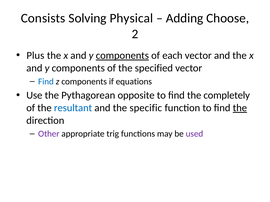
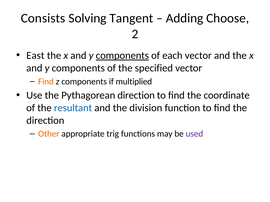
Physical: Physical -> Tangent (131, 18)
Plus: Plus -> East (35, 56)
Find colour: blue -> orange (46, 82)
equations: equations -> multiplied (134, 82)
Pythagorean opposite: opposite -> direction (136, 96)
completely: completely -> coordinate (227, 96)
specific: specific -> division (146, 108)
the underline: present -> none (240, 108)
Other colour: purple -> orange (49, 134)
